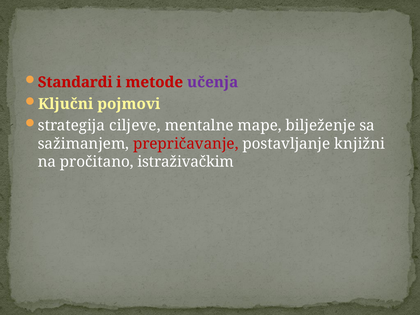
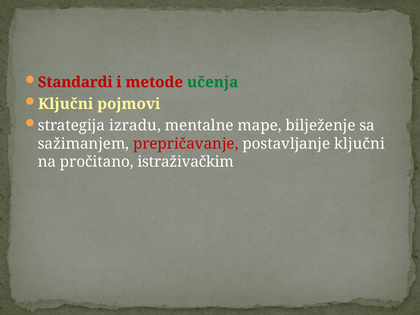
učenja colour: purple -> green (213, 82)
ciljeve: ciljeve -> izradu (135, 126)
postavljanje knjižni: knjižni -> ključni (360, 144)
